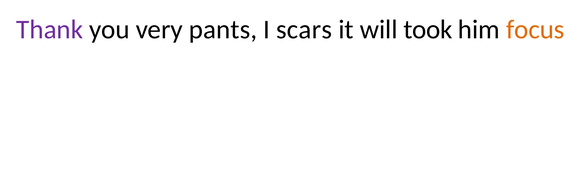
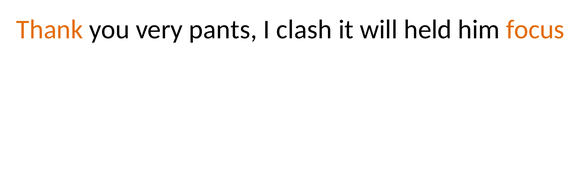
Thank colour: purple -> orange (50, 30)
scars: scars -> clash (304, 30)
took: took -> held (428, 30)
